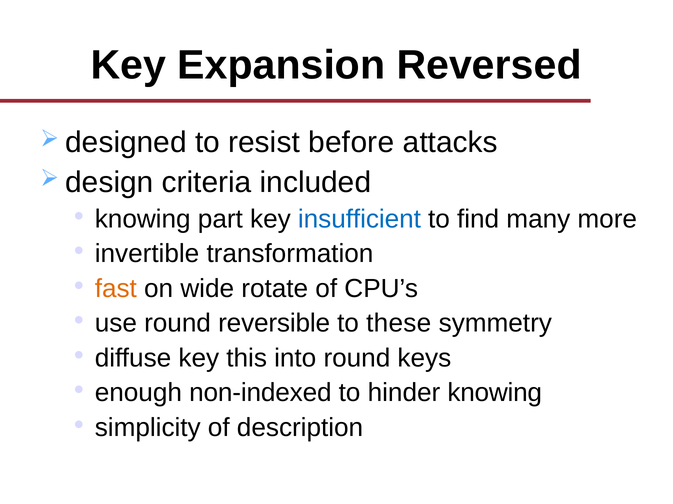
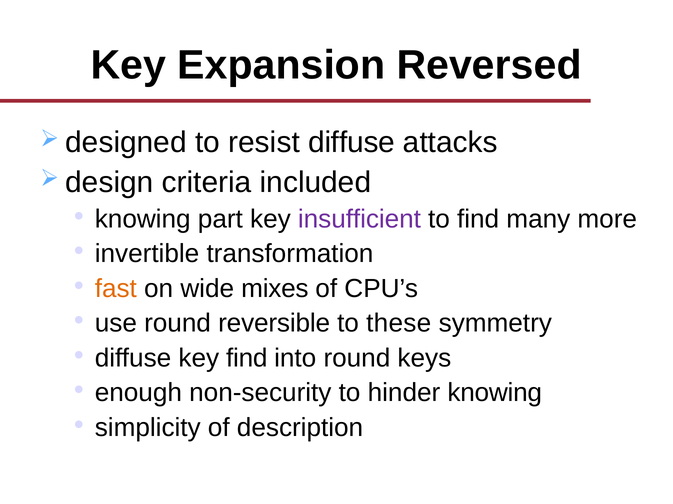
resist before: before -> diffuse (352, 143)
insufficient colour: blue -> purple (359, 219)
rotate: rotate -> mixes (275, 289)
key this: this -> find (247, 359)
non-indexed: non-indexed -> non-security (260, 393)
